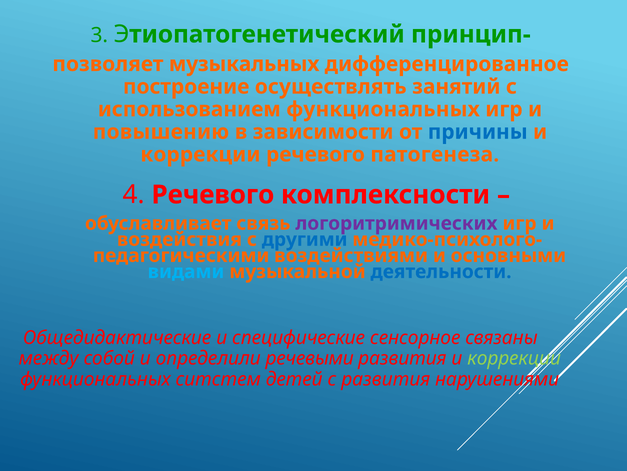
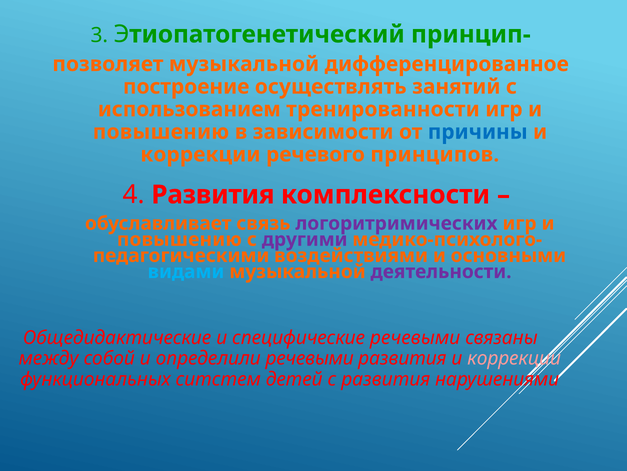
позволяет музыкальных: музыкальных -> музыкальной (244, 64)
использованием функциональных: функциональных -> тренированности (383, 109)
патогенеза: патогенеза -> принципов (435, 154)
4 Речевого: Речевого -> Развития (213, 194)
воздействия: воздействия -> повышению (179, 239)
другими colour: blue -> purple (305, 239)
деятельности colour: blue -> purple (441, 271)
специфические сенсорное: сенсорное -> речевыми (415, 337)
коррекции colour: light green -> pink (514, 358)
